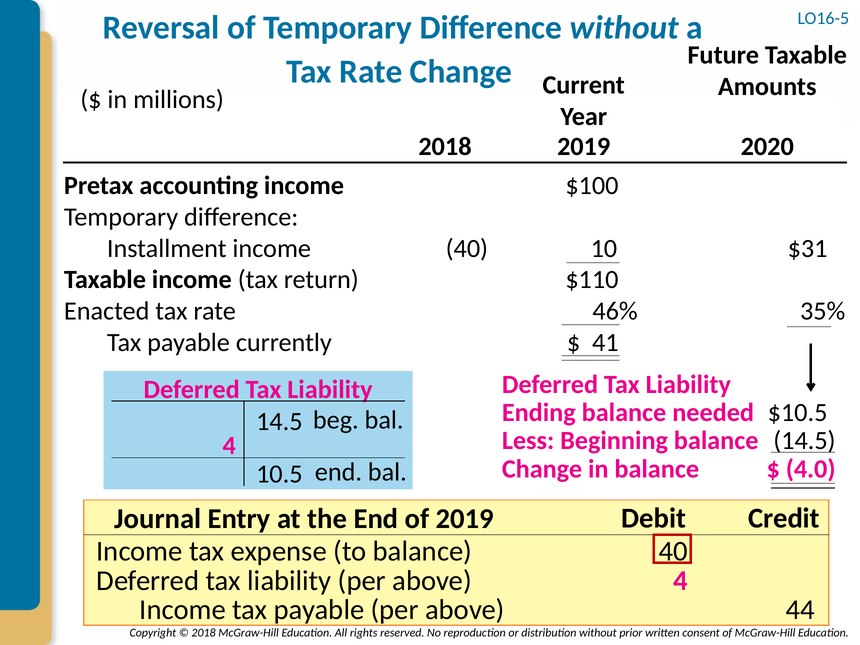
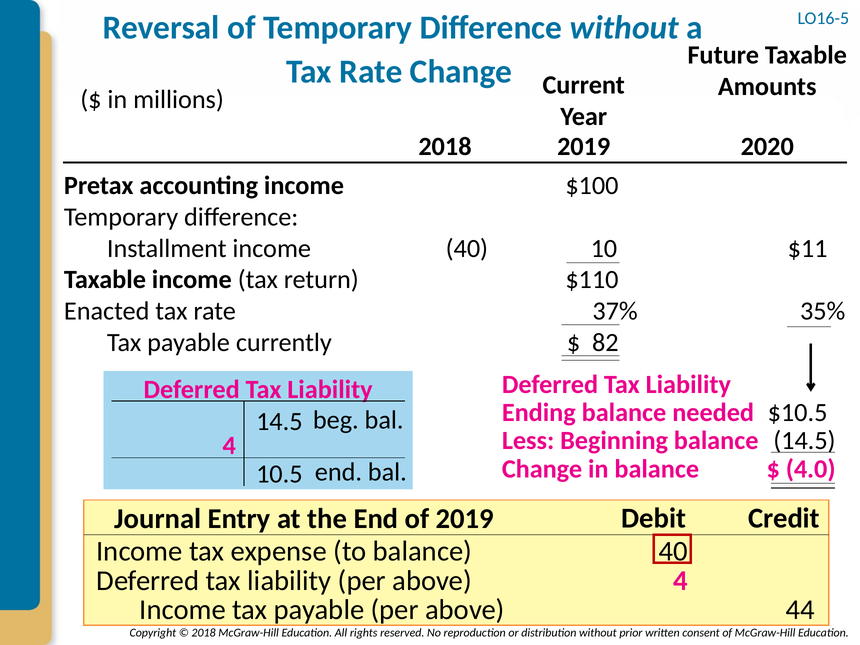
$31: $31 -> $11 (808, 248)
46%: 46% -> 37% (615, 311)
41: 41 -> 82 (605, 342)
